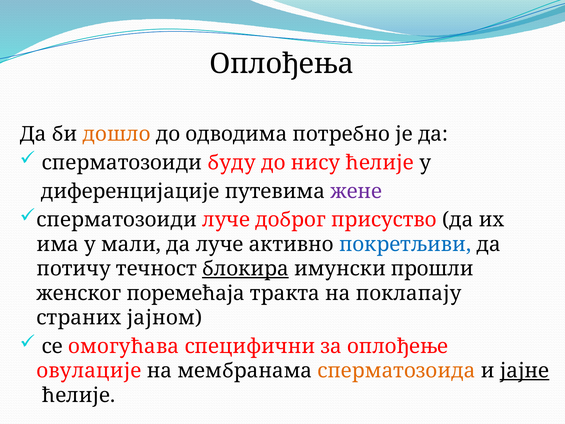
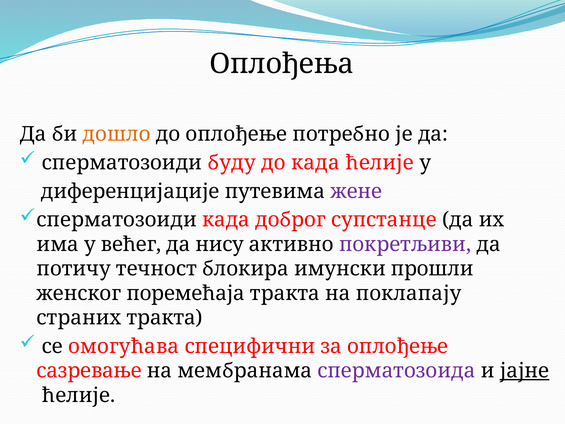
до одводима: одводима -> оплођење (236, 134)
до нису: нису -> када (315, 163)
сперматозоиди луче: луче -> када (226, 220)
присуство: присуство -> супстанце (384, 220)
мали: мали -> већег (131, 244)
да луче: луче -> нису (220, 244)
покретљиви colour: blue -> purple (405, 244)
блокира underline: present -> none (245, 269)
страних јајном: јајном -> тракта (165, 318)
овулације: овулације -> сазревање (89, 371)
сперматозоида colour: orange -> purple (396, 371)
